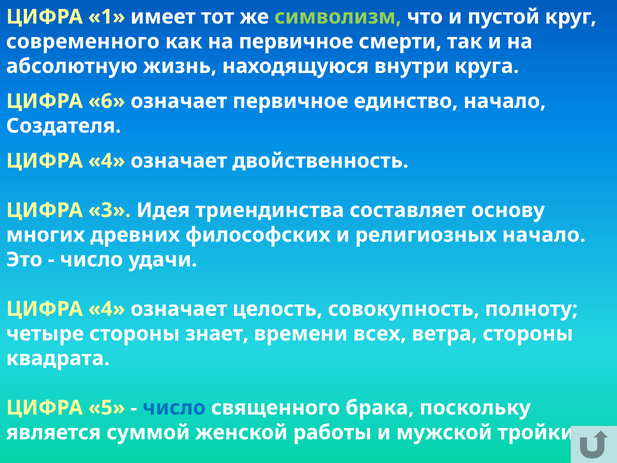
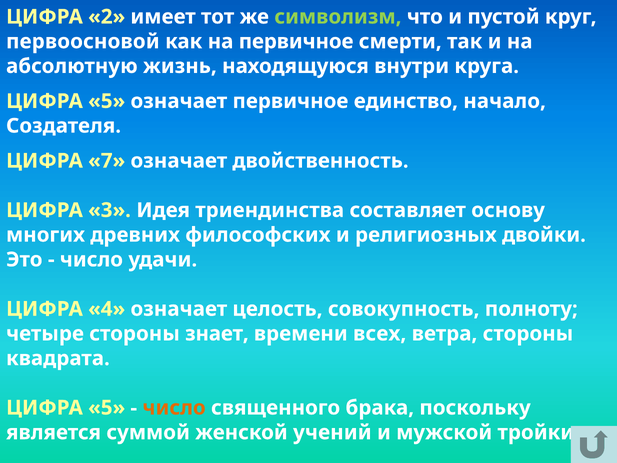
1: 1 -> 2 (107, 17)
современного: современного -> первоосновой (83, 41)
6: 6 -> 5 (107, 101)
4: 4 -> 7 (107, 161)
религиозных начало: начало -> двойки (544, 235)
число colour: blue -> orange (174, 408)
работы: работы -> учений (332, 432)
